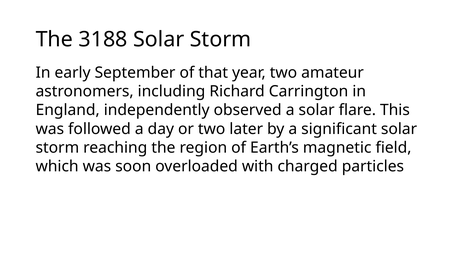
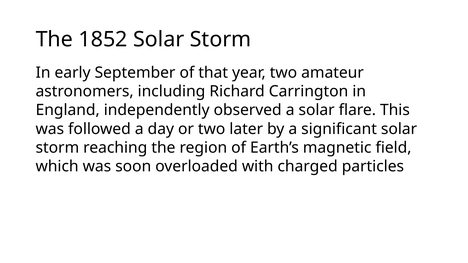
3188: 3188 -> 1852 (103, 39)
